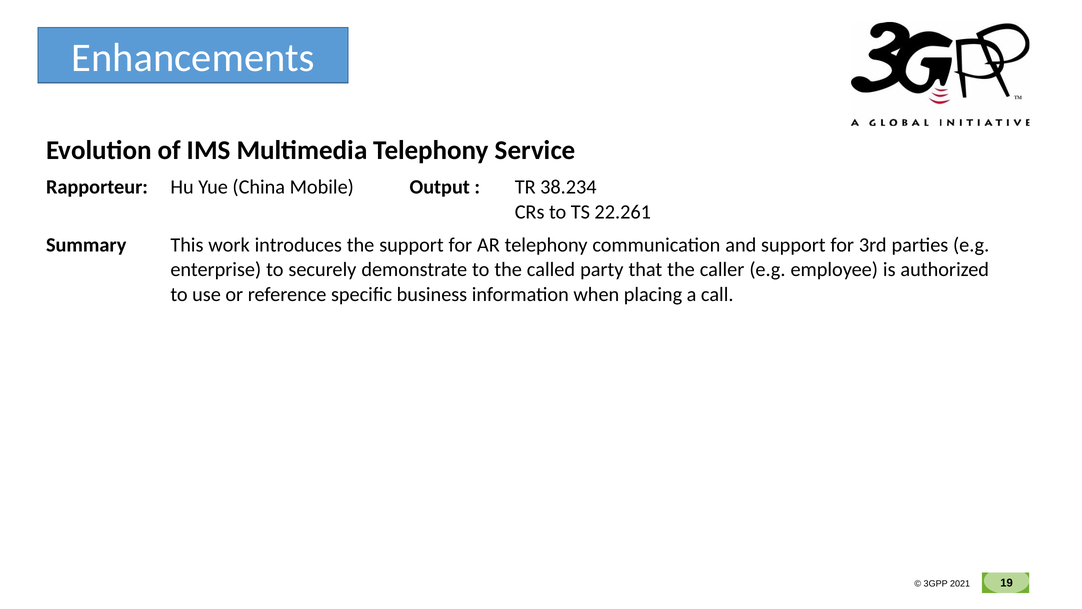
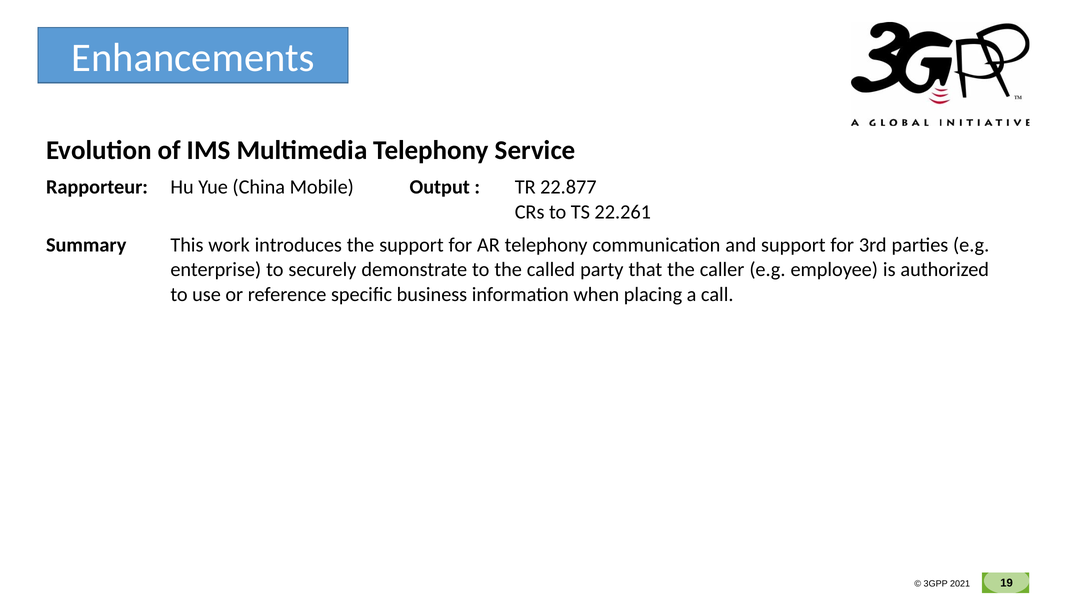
38.234: 38.234 -> 22.877 (568, 187)
